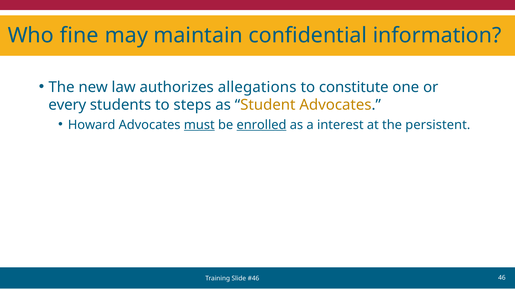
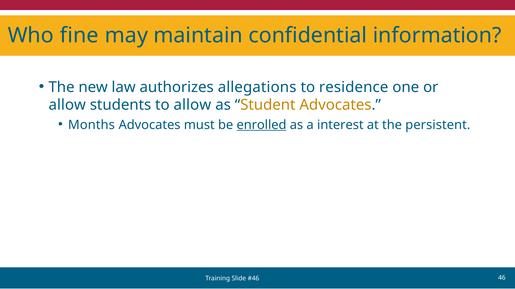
constitute: constitute -> residence (354, 87)
every: every -> allow (67, 105)
to steps: steps -> allow (192, 105)
Howard: Howard -> Months (91, 125)
must underline: present -> none (199, 125)
